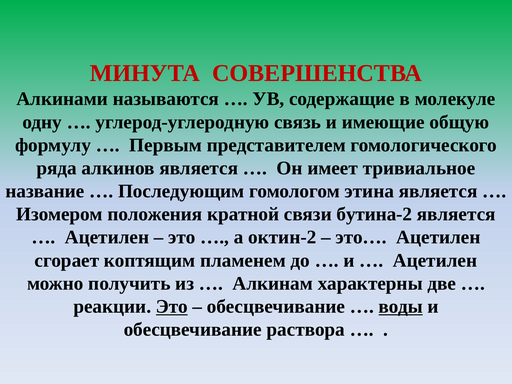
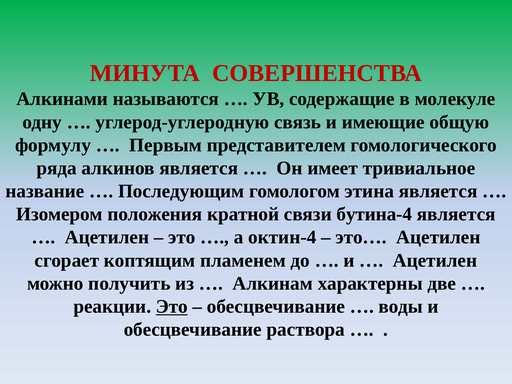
бутина-2: бутина-2 -> бутина-4 (374, 214)
октин-2: октин-2 -> октин-4 (282, 237)
воды underline: present -> none (401, 307)
